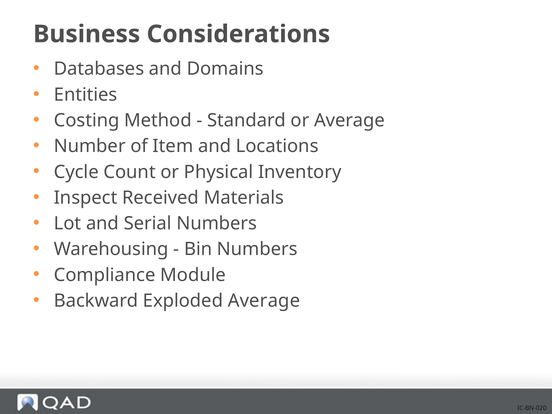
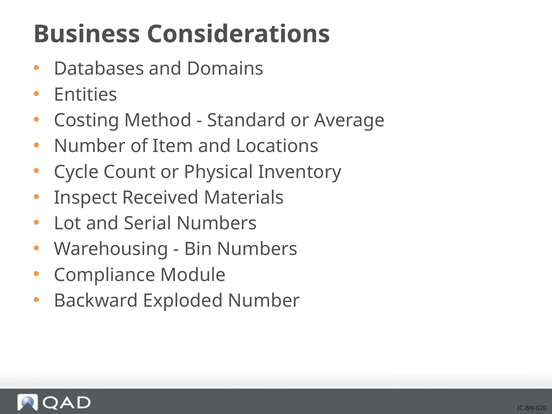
Exploded Average: Average -> Number (264, 301)
